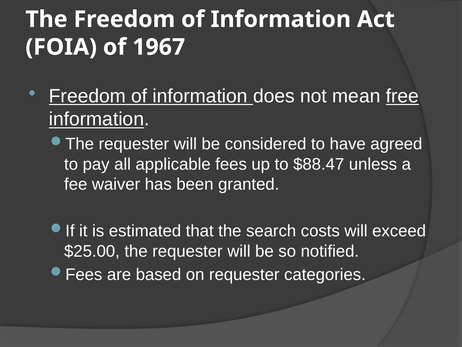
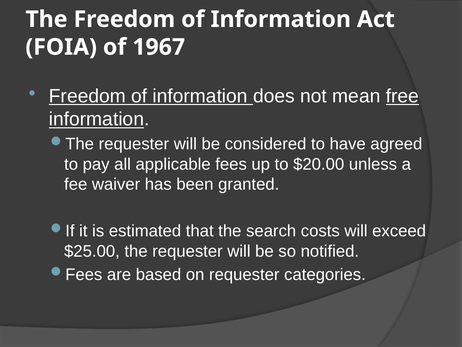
$88.47: $88.47 -> $20.00 (319, 164)
